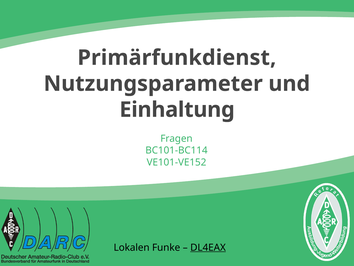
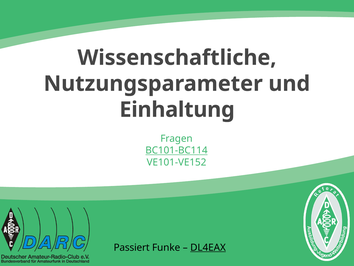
Primärfunkdienst: Primärfunkdienst -> Wissenschaftliche (177, 58)
BC101-BC114 underline: none -> present (176, 150)
Lokalen: Lokalen -> Passiert (132, 247)
